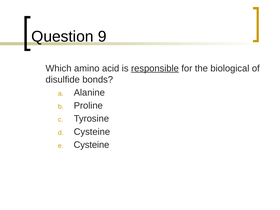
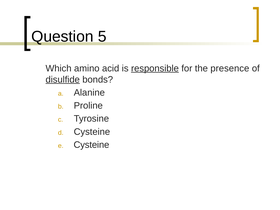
9: 9 -> 5 (102, 37)
biological: biological -> presence (230, 68)
disulfide underline: none -> present (63, 80)
